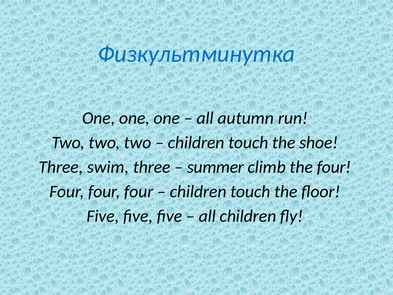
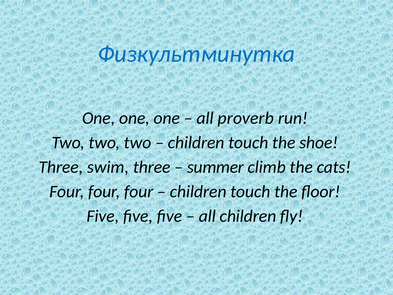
autumn: autumn -> proverb (246, 118)
the four: four -> cats (334, 167)
